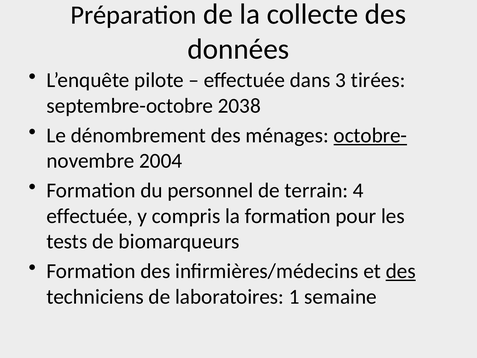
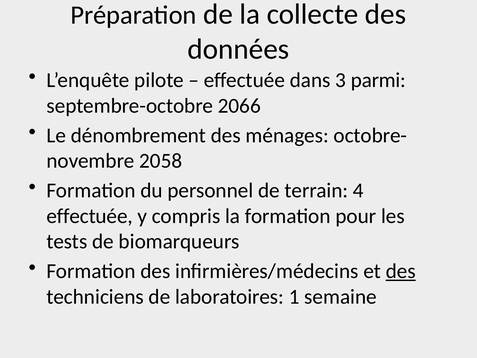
tirées: tirées -> parmi (378, 80)
2038: 2038 -> 2066 (239, 106)
octobre- underline: present -> none (370, 135)
2004: 2004 -> 2058 (161, 161)
